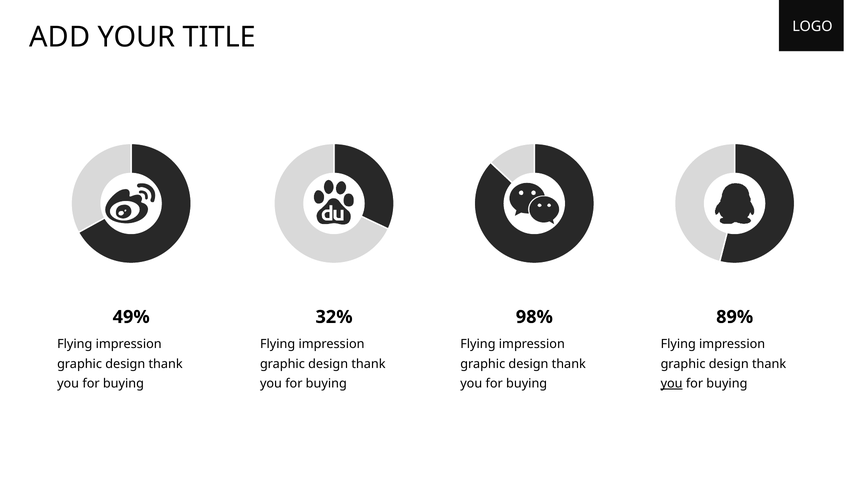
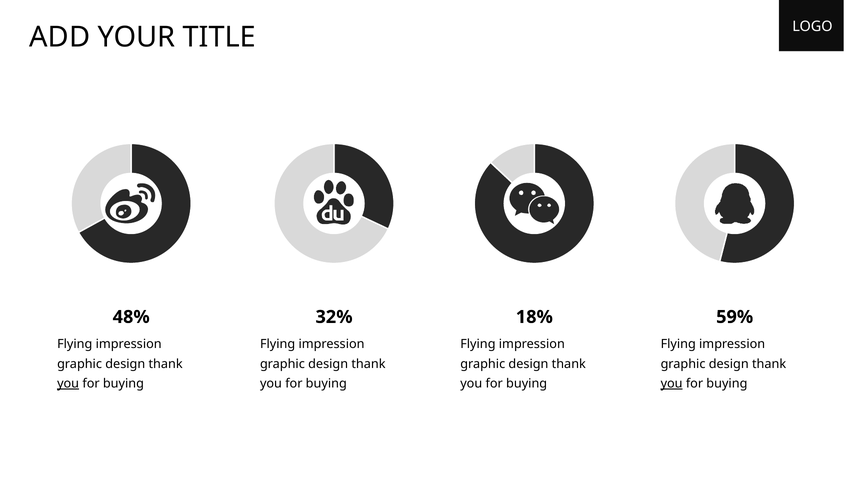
49%: 49% -> 48% (131, 317)
98%: 98% -> 18% (534, 317)
89%: 89% -> 59% (735, 317)
you underline: none -> present (68, 384)
